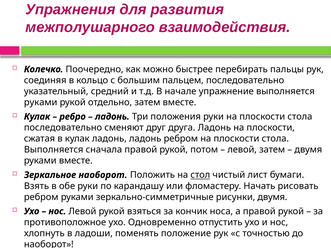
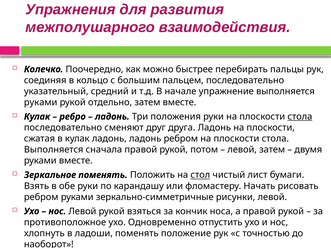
стола underline: none -> present (300, 117)
Зеркальное наоборот: наоборот -> поменять (103, 175)
рисунки двумя: двумя -> левой (272, 197)
